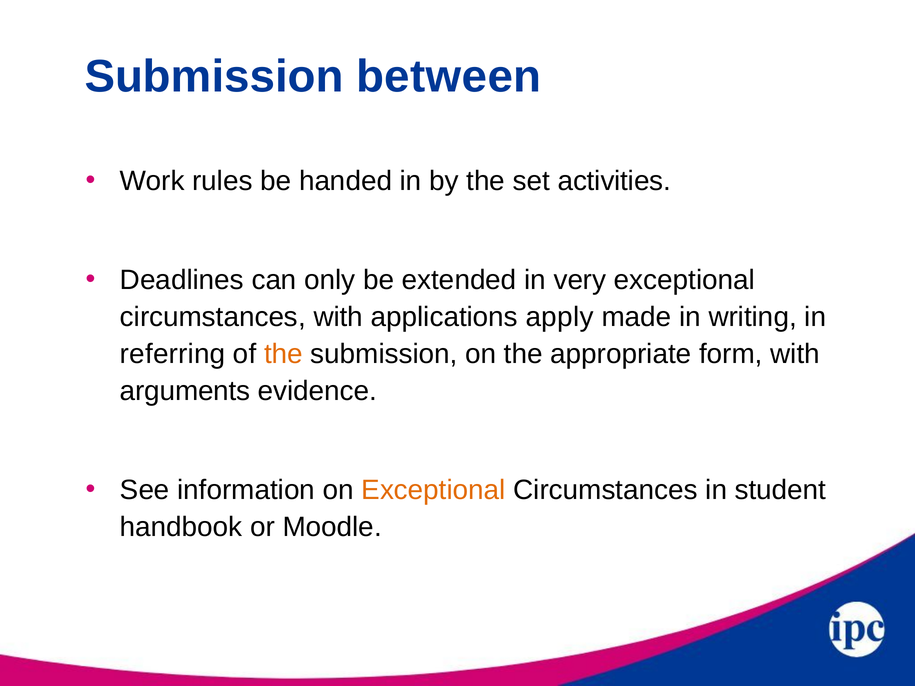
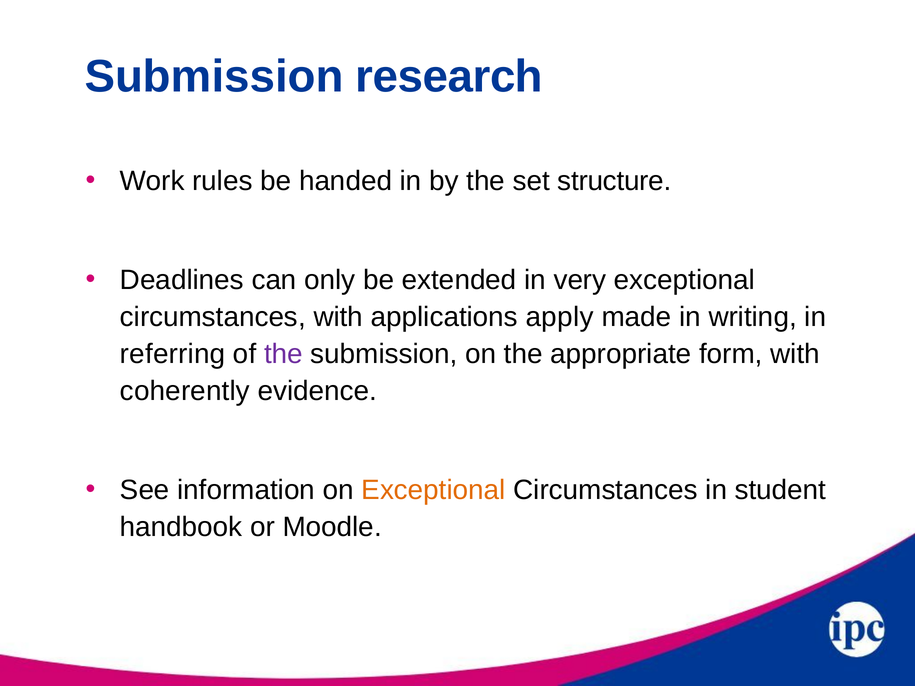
between: between -> research (449, 77)
activities: activities -> structure (614, 181)
the colour: orange -> purple (283, 354)
arguments: arguments -> coherently (185, 391)
